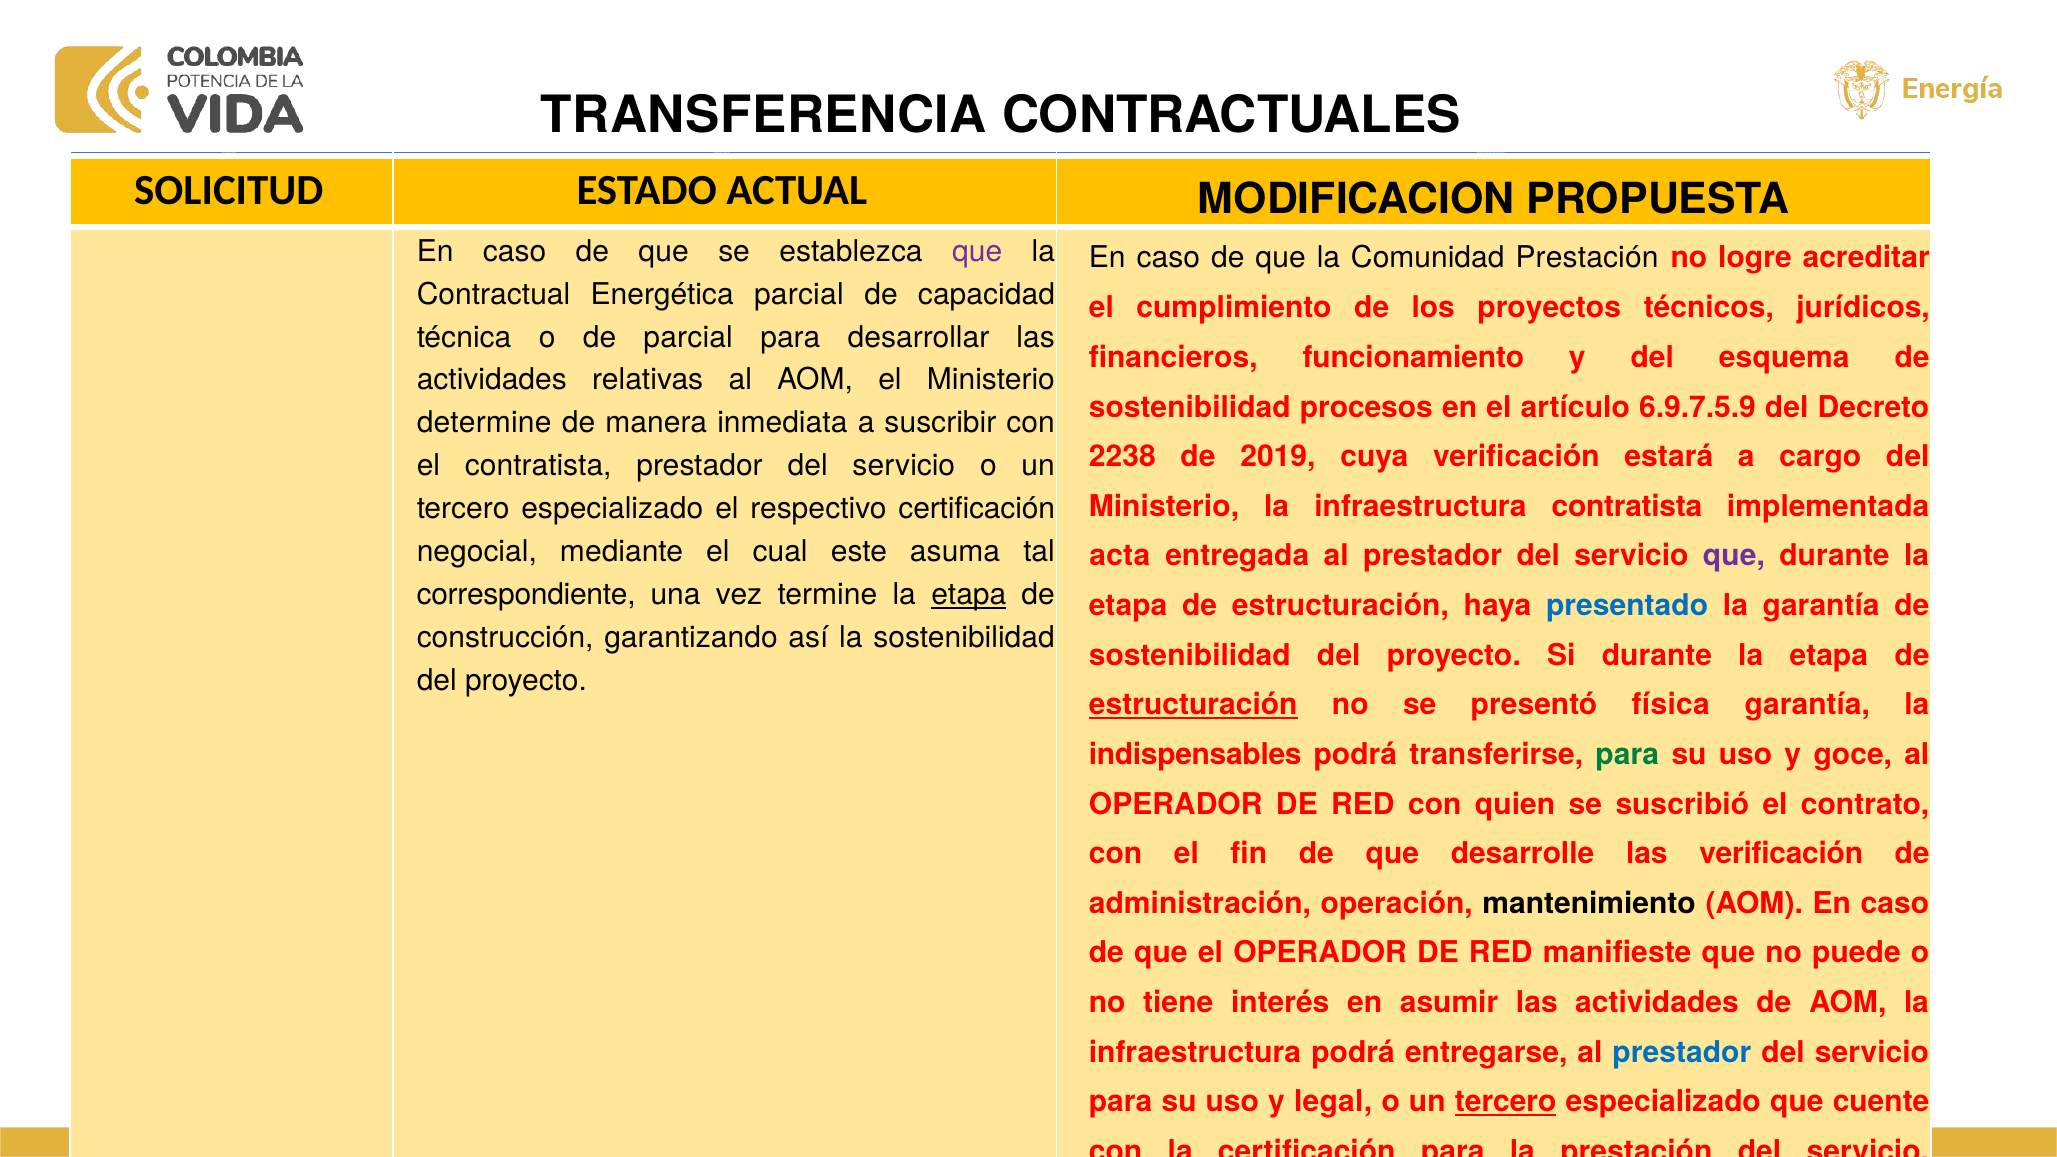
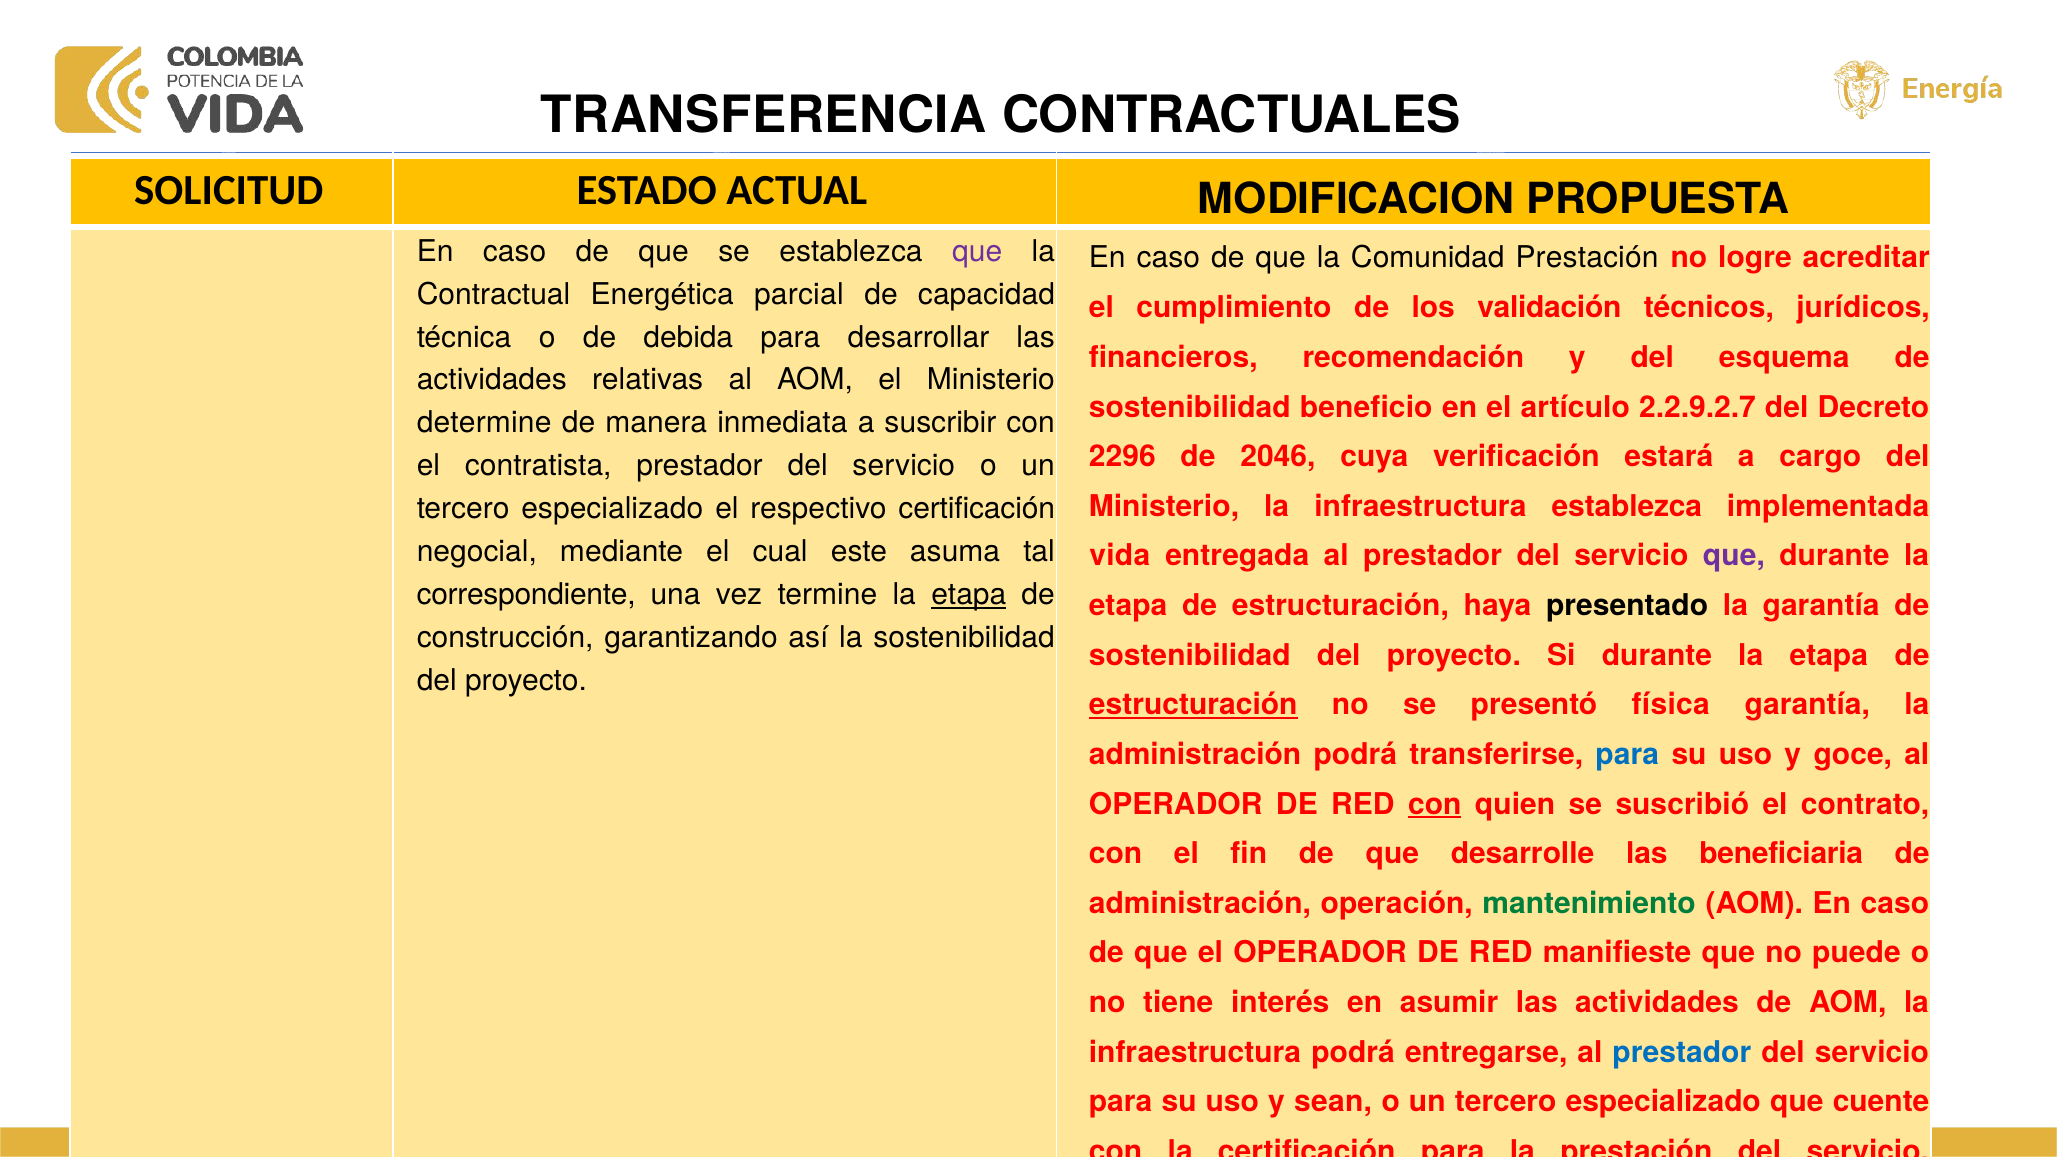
proyectos: proyectos -> validación (1549, 308)
de parcial: parcial -> debida (688, 337)
funcionamiento: funcionamiento -> recomendación (1413, 358)
procesos: procesos -> beneficio (1366, 407)
6.9.7.5.9: 6.9.7.5.9 -> 2.2.9.2.7 (1697, 407)
2238: 2238 -> 2296 (1122, 457)
2019: 2019 -> 2046 (1278, 457)
infraestructura contratista: contratista -> establezca (1627, 506)
acta: acta -> vida (1120, 556)
presentado colour: blue -> black (1627, 606)
indispensables: indispensables -> administración (1195, 755)
para colour: green -> blue (1627, 755)
con underline: none -> present (1435, 804)
las verificación: verificación -> beneficiaria (1781, 854)
mantenimiento colour: black -> green (1589, 903)
legal: legal -> sean (1333, 1102)
tercero underline: present -> none (1506, 1102)
